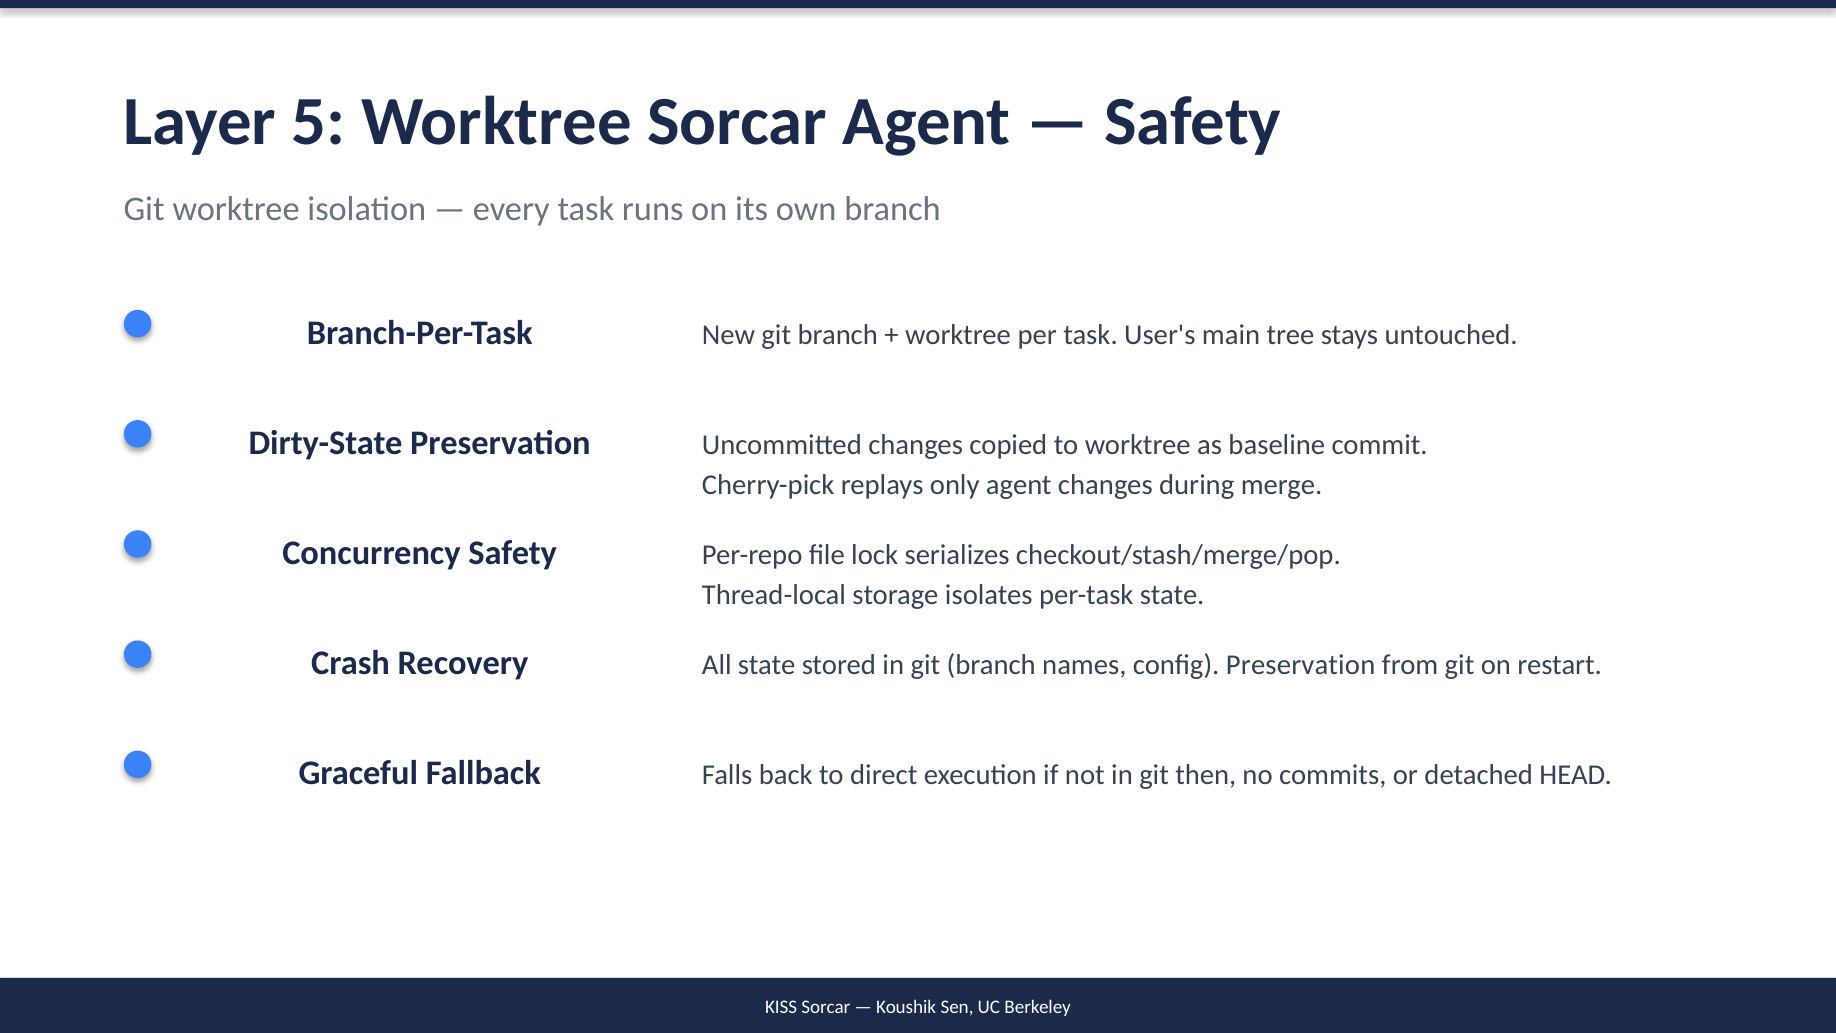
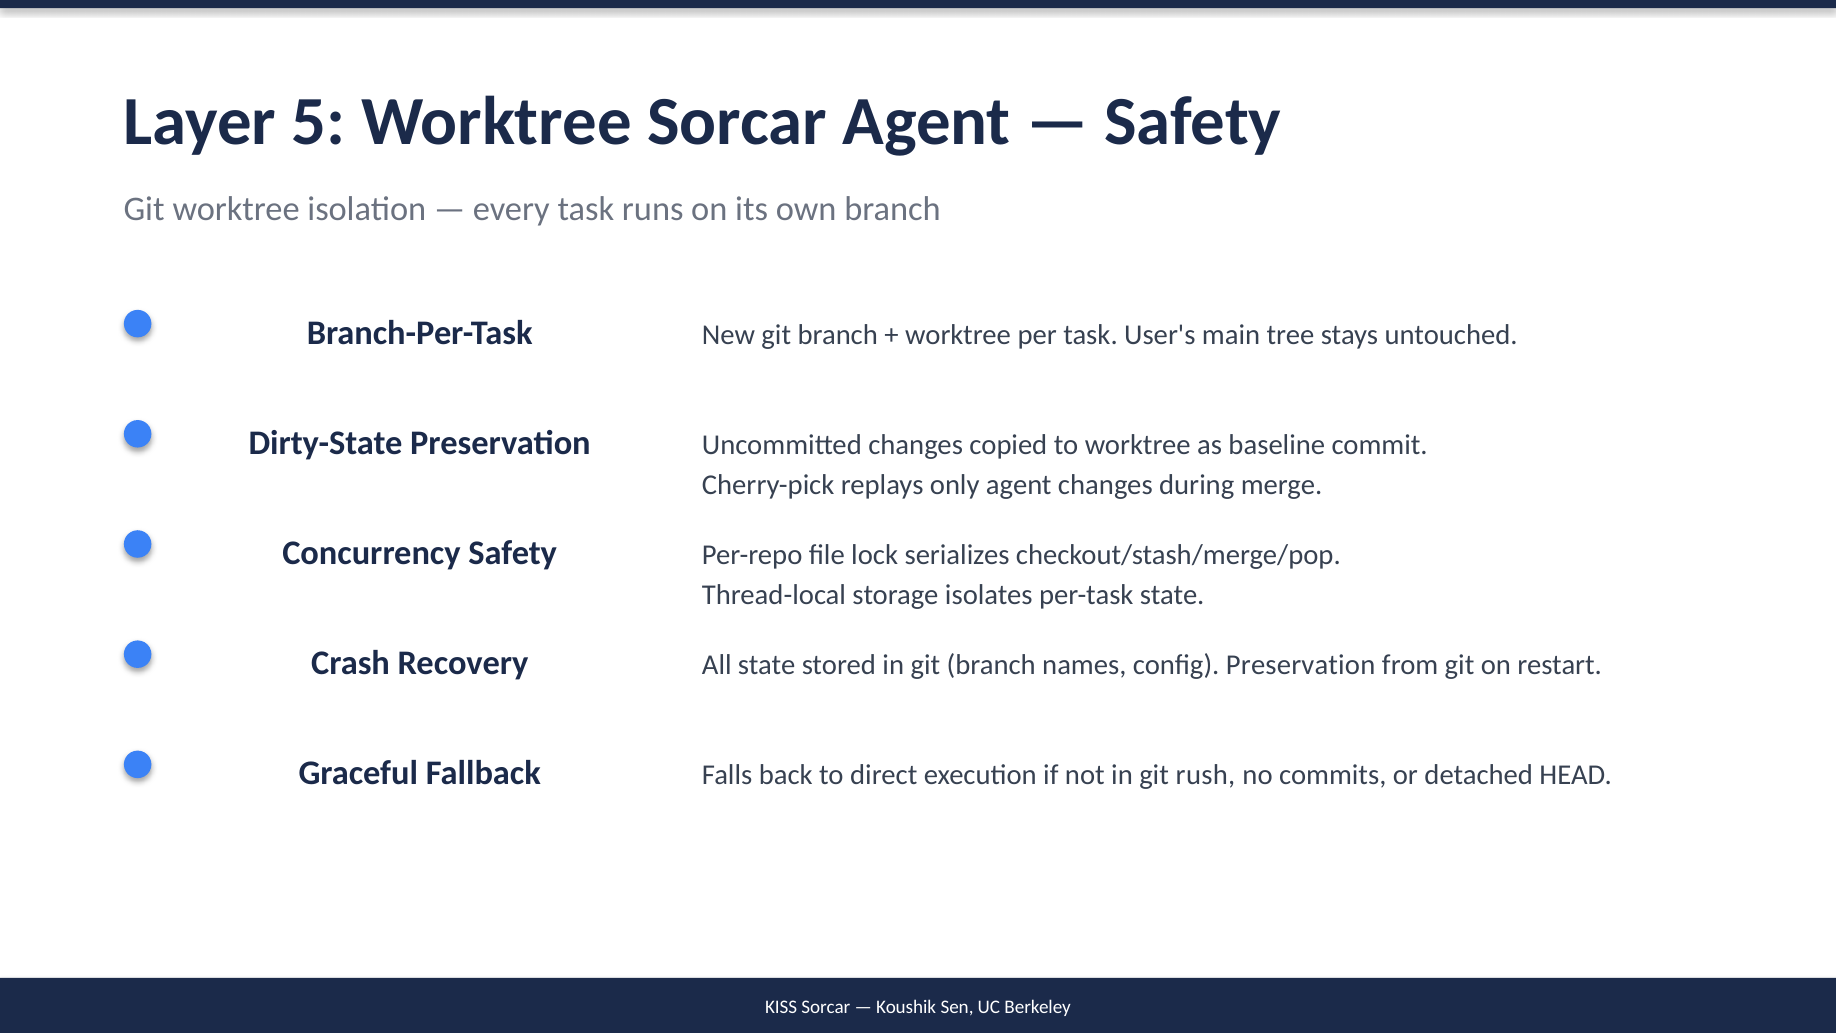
then: then -> rush (1206, 775)
